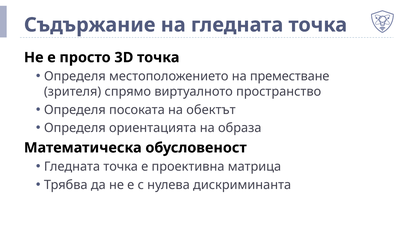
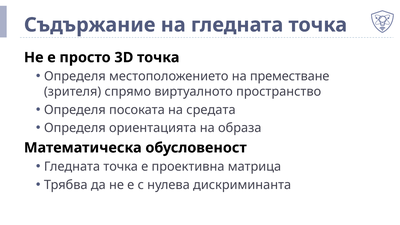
обектът: обектът -> средата (211, 110)
